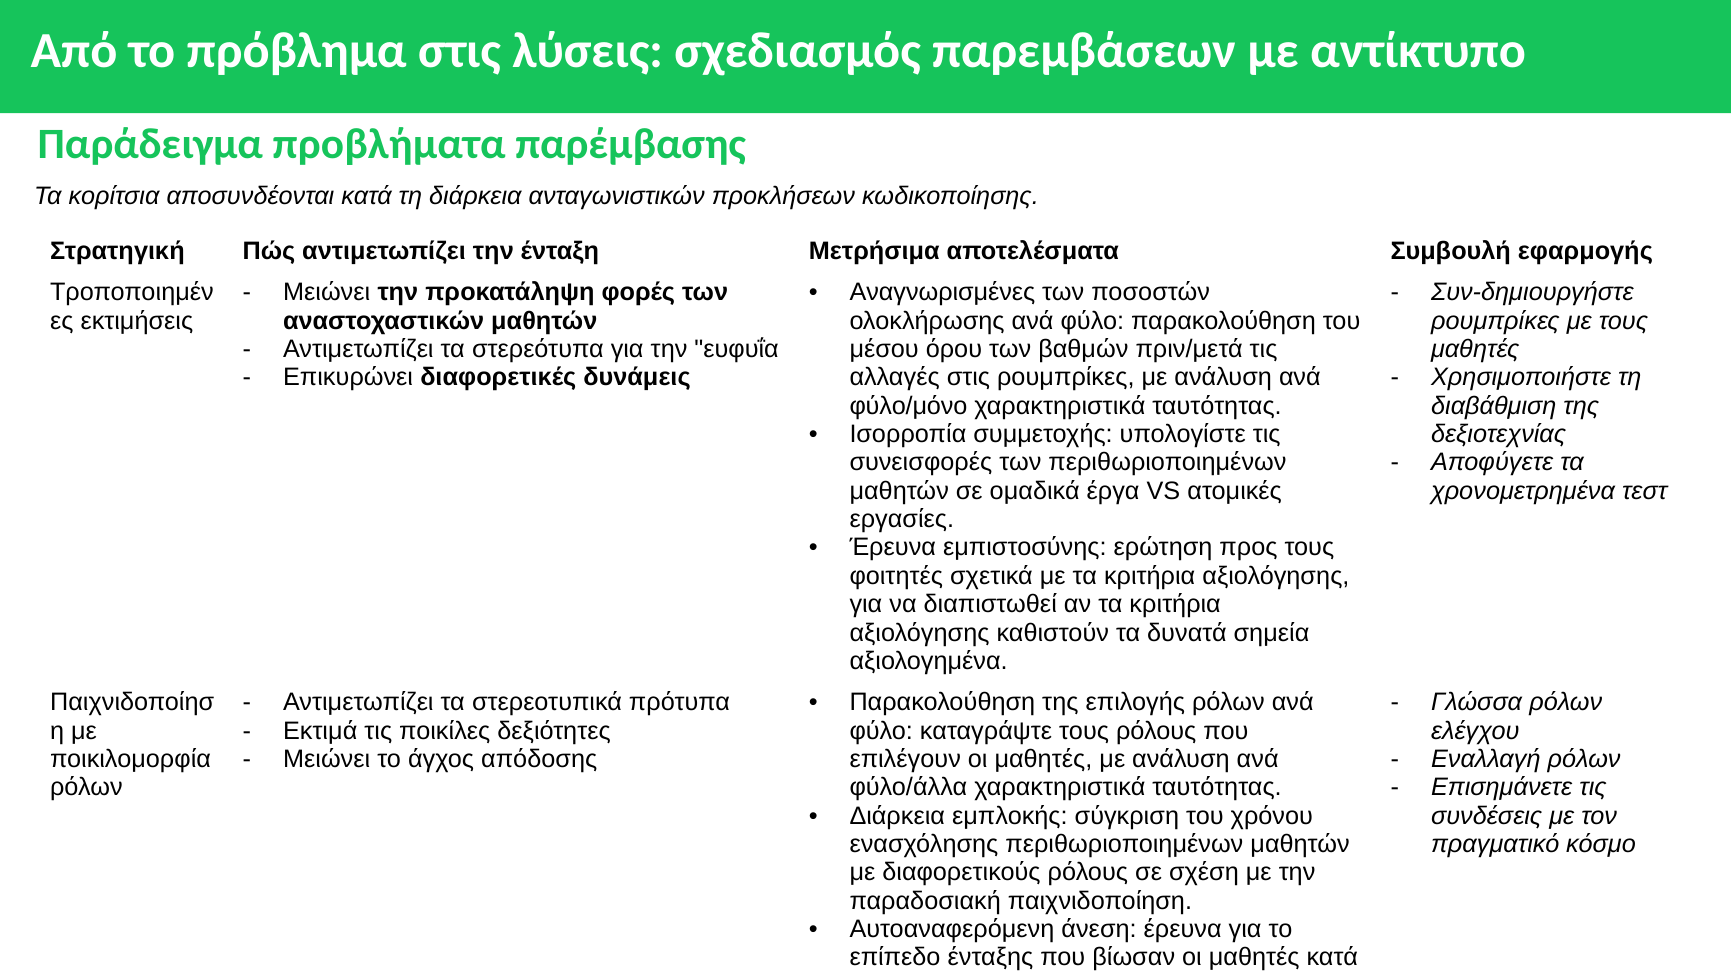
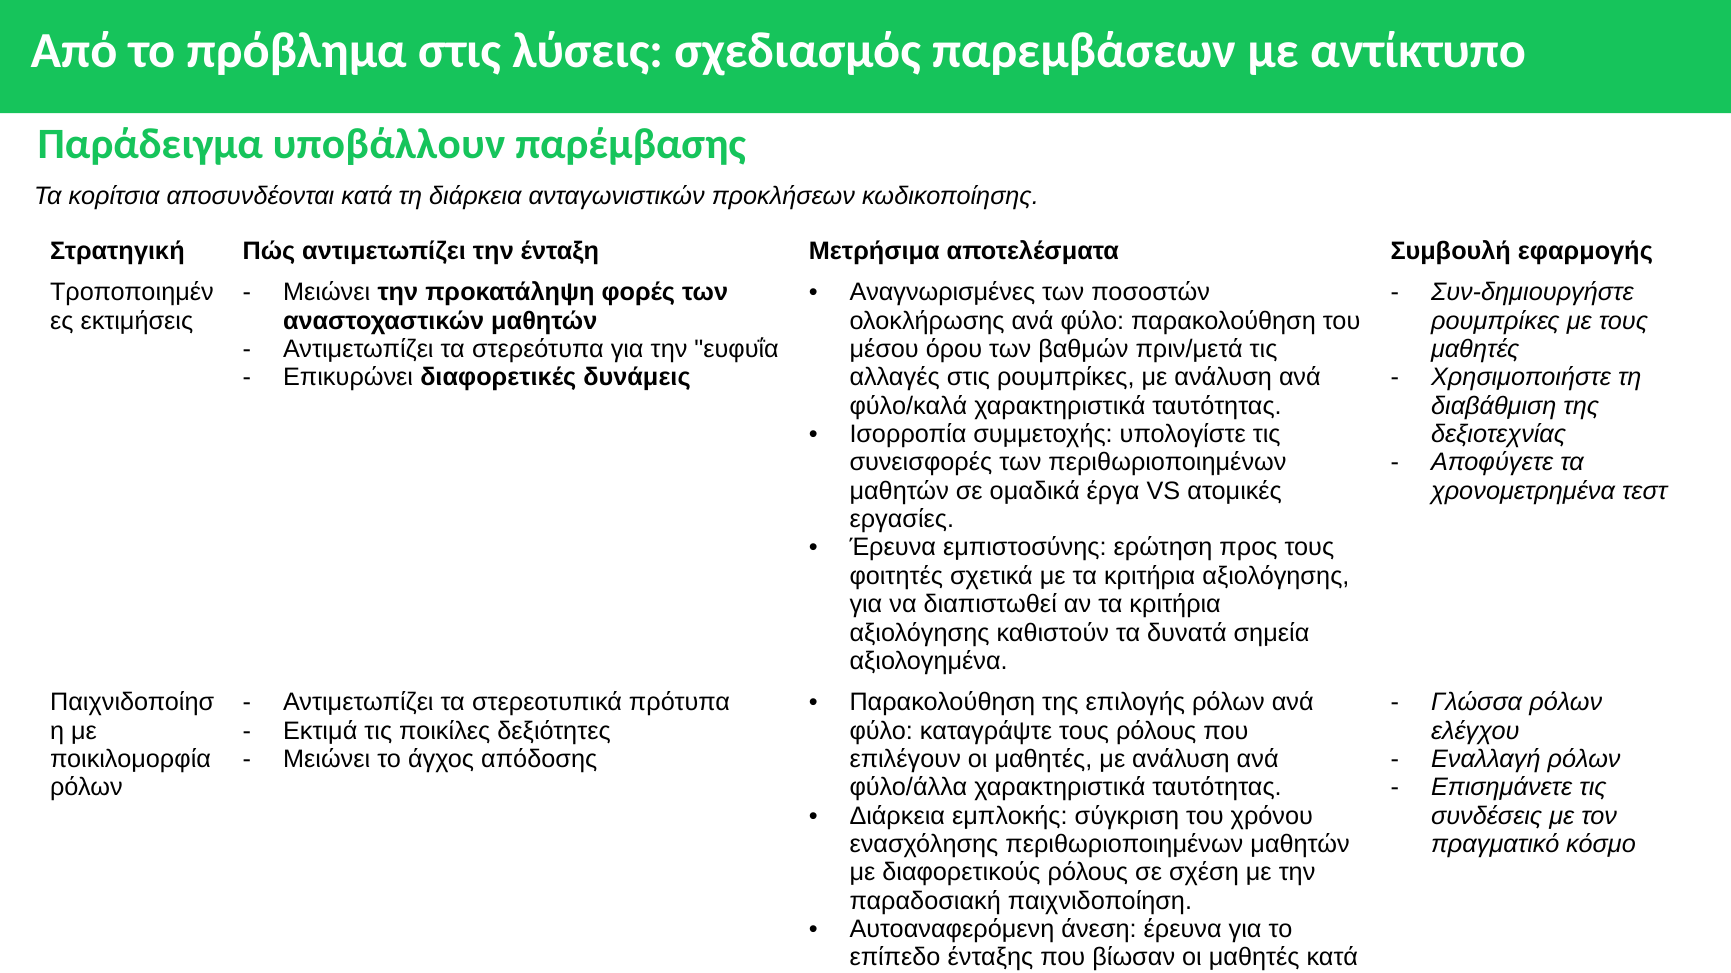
προβλήματα: προβλήματα -> υποβάλλουν (389, 145)
φύλο/μόνο: φύλο/μόνο -> φύλο/καλά (908, 406)
